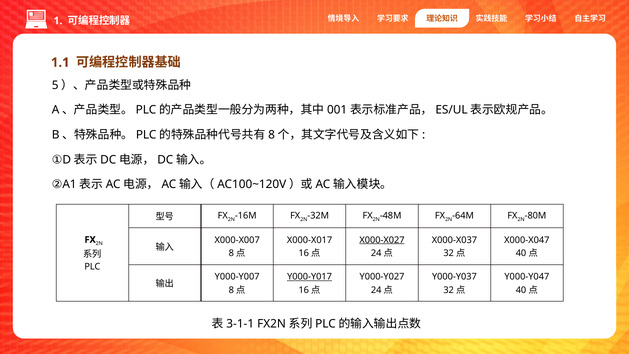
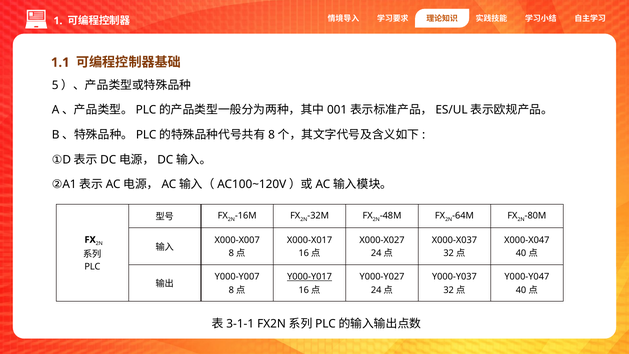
X000-X027 underline: present -> none (382, 240)
